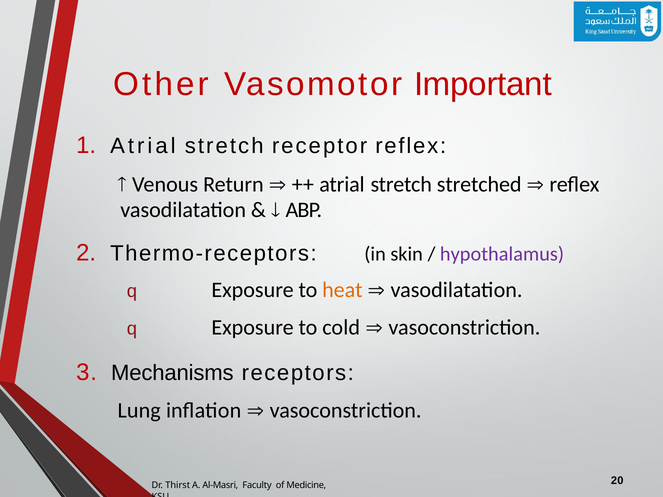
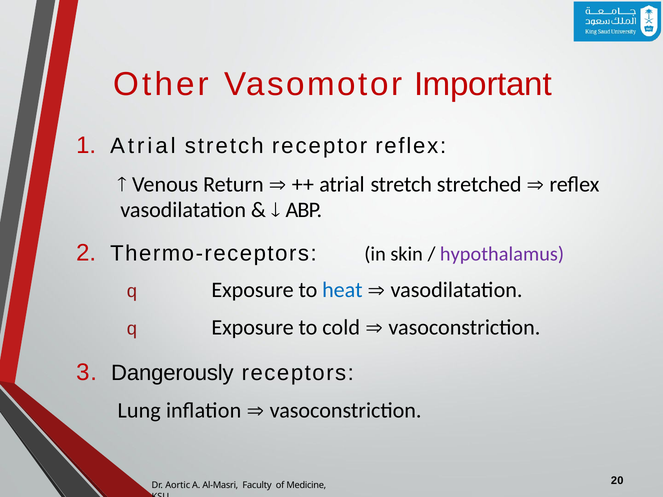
heat colour: orange -> blue (342, 290)
Mechanisms: Mechanisms -> Dangerously (172, 373)
Thirst: Thirst -> Aortic (178, 486)
